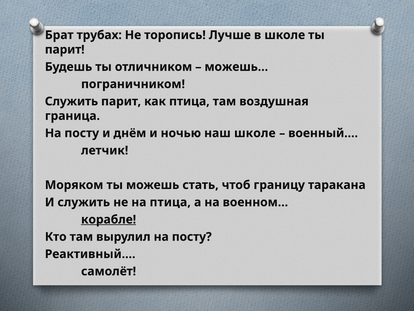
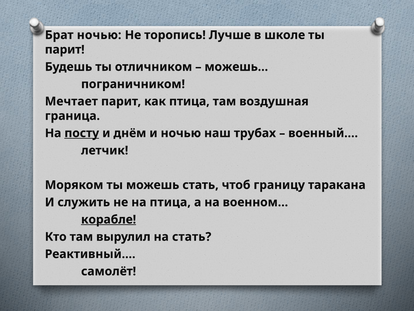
Брат трубах: трубах -> ночью (99, 35)
Служить: Служить -> Мечтает (71, 101)
посту underline: none -> present (82, 133)
наш школе: школе -> трубах (255, 133)
вырулил на посту: посту -> стать (192, 236)
